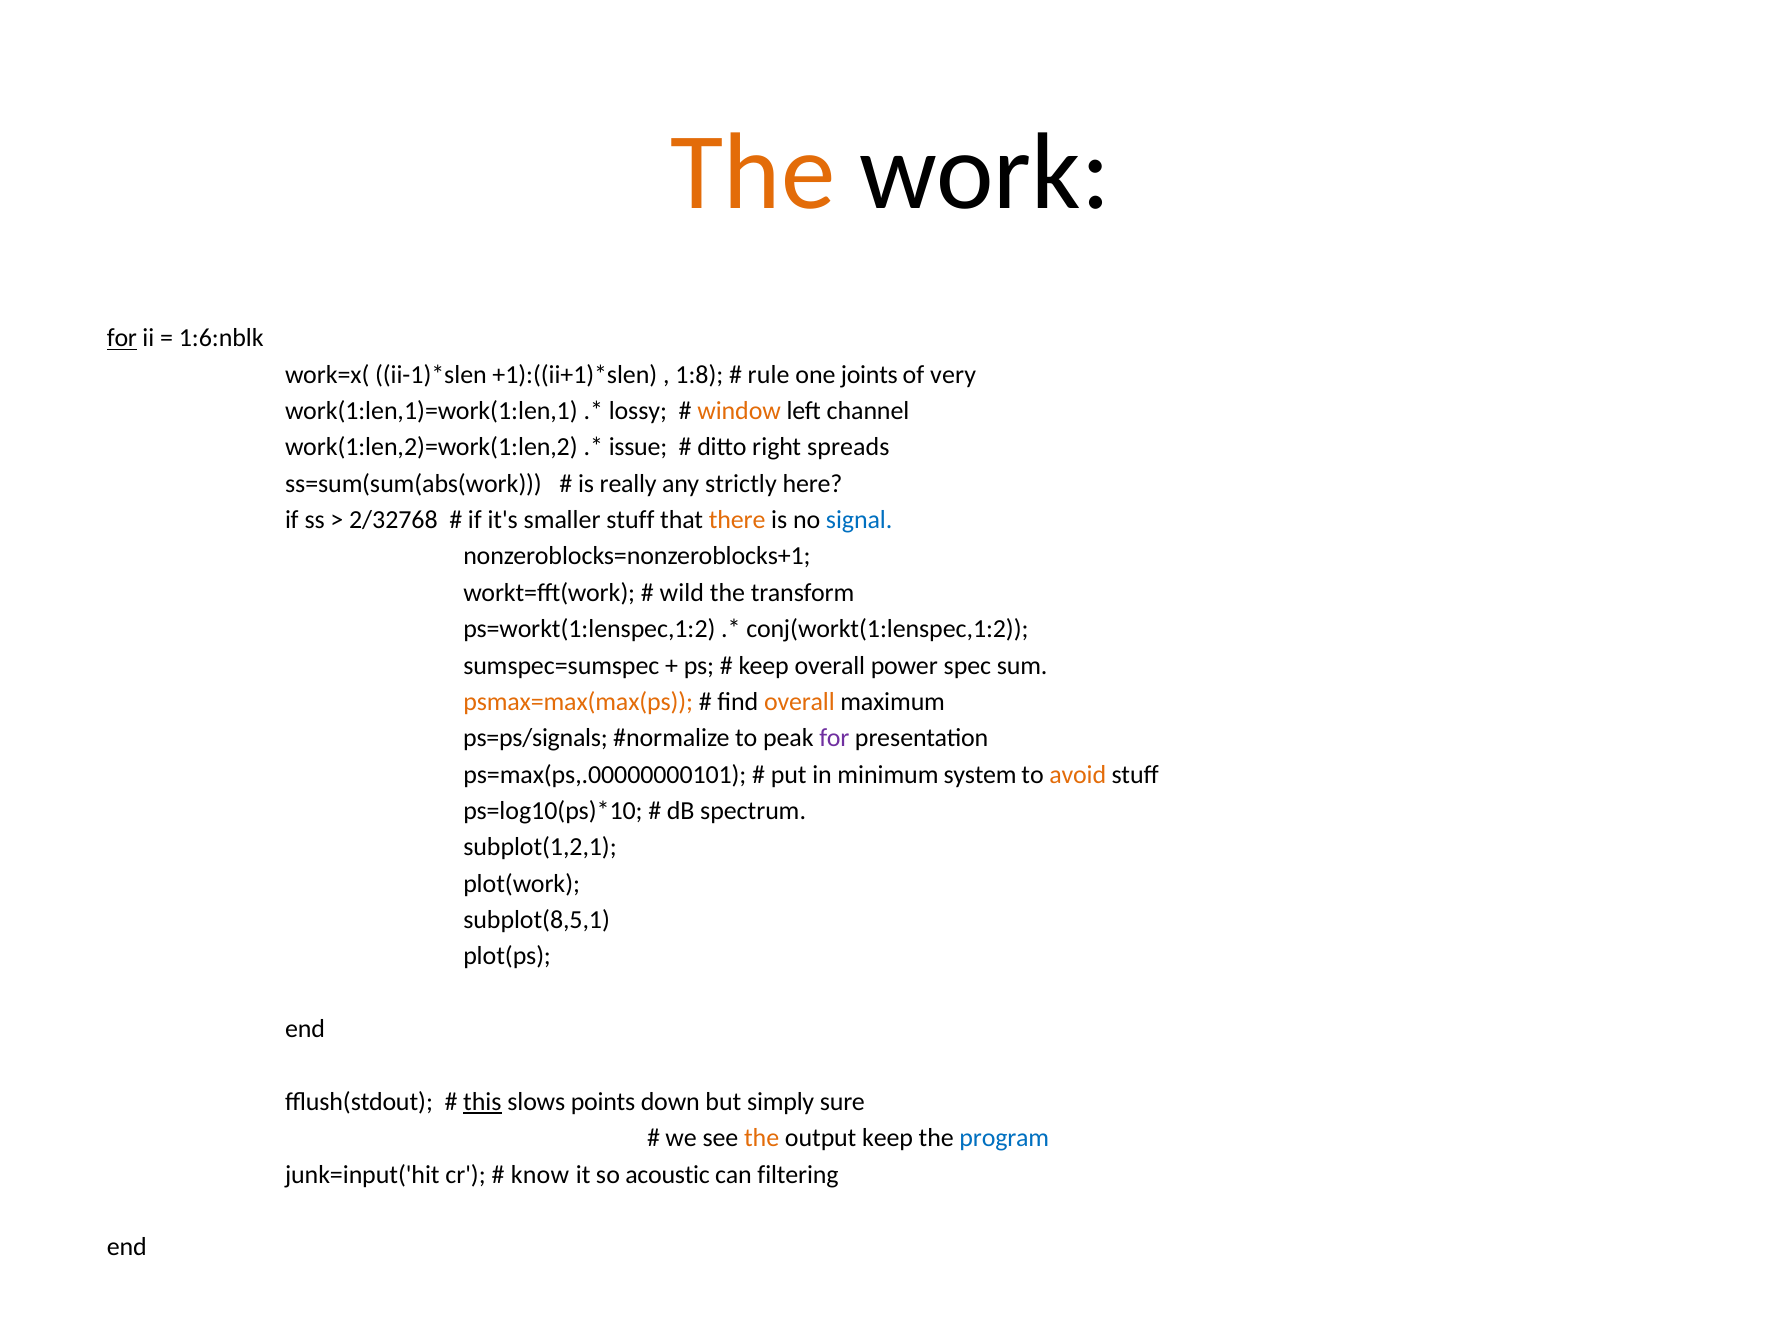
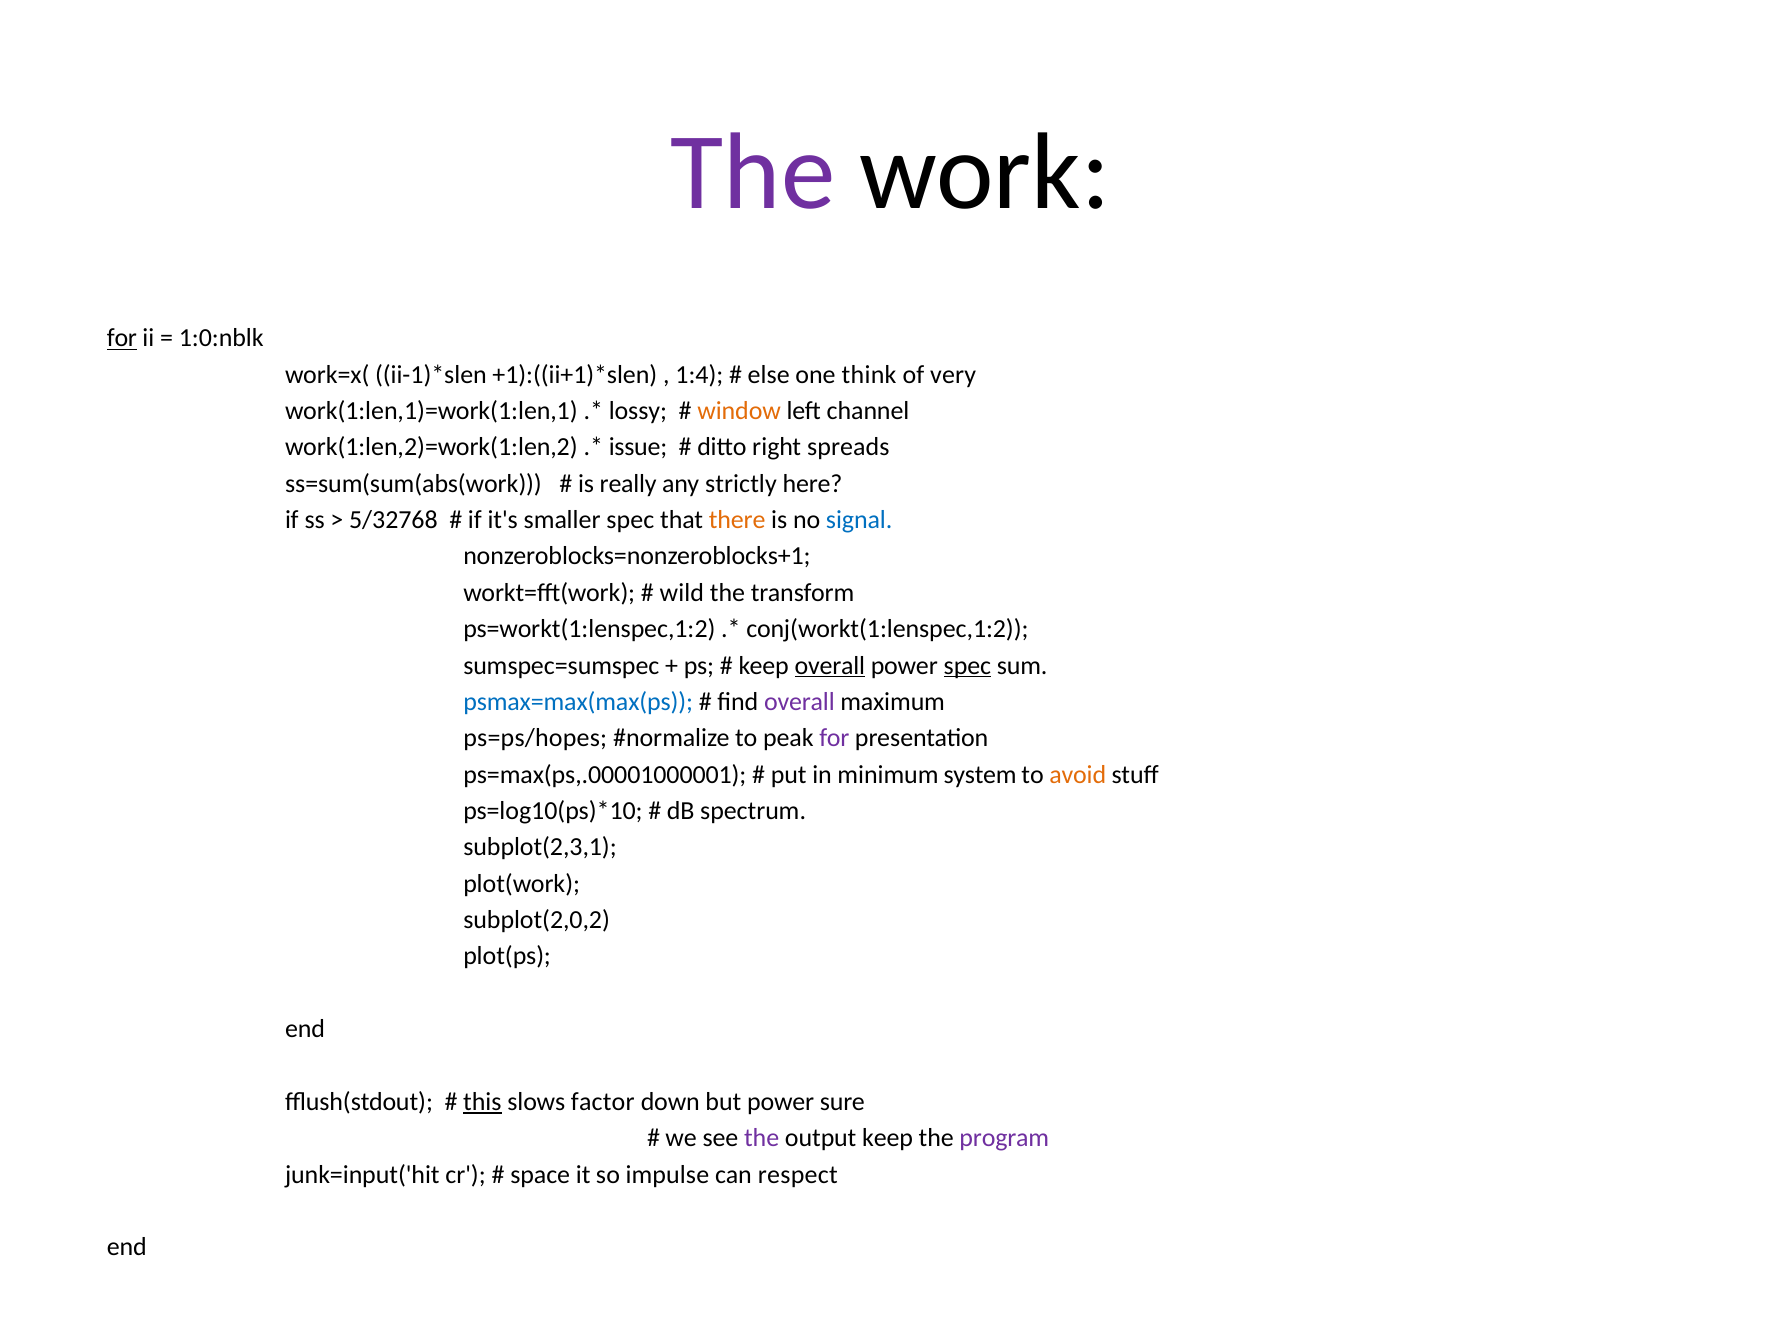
The colour: orange -> purple (753, 173)
1:6:nblk: 1:6:nblk -> 1:0:nblk (221, 338)
1:8: 1:8 -> 1:4 (699, 374)
rule: rule -> else (769, 374)
joints: joints -> think (869, 374)
2/32768: 2/32768 -> 5/32768 (393, 520)
smaller stuff: stuff -> spec (630, 520)
overall underline: none -> present (830, 665)
spec underline: none -> present (967, 665)
psmax=max(max(ps colour: orange -> blue (578, 702)
overall colour: orange -> purple (799, 702)
ps=ps/signals: ps=ps/signals -> ps=ps/hopes (535, 738)
ps=max(ps,.00000000101: ps=max(ps,.00000000101 -> ps=max(ps,.00001000001 (605, 774)
subplot(1,2,1: subplot(1,2,1 -> subplot(2,3,1 (540, 847)
subplot(8,5,1: subplot(8,5,1 -> subplot(2,0,2 (537, 920)
points: points -> factor (603, 1101)
but simply: simply -> power (781, 1101)
the colour: orange -> purple (762, 1138)
program colour: blue -> purple (1004, 1138)
know: know -> space (540, 1174)
acoustic: acoustic -> impulse (667, 1174)
filtering: filtering -> respect (798, 1174)
